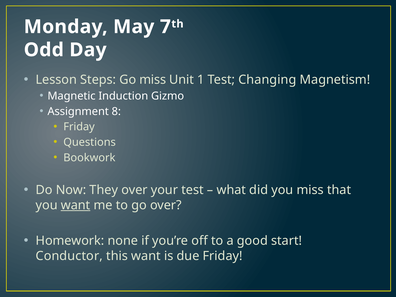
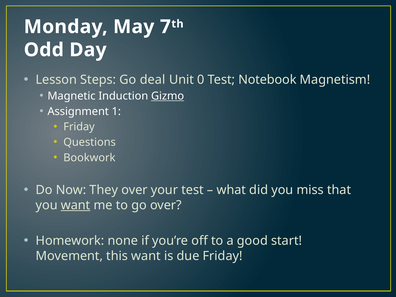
Go miss: miss -> deal (153, 80)
1: 1 -> 0 (201, 80)
Changing: Changing -> Notebook (267, 80)
Gizmo underline: none -> present (168, 96)
8: 8 -> 1 (116, 111)
Conductor: Conductor -> Movement (69, 256)
